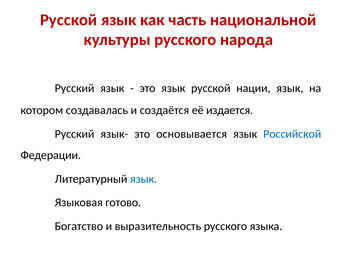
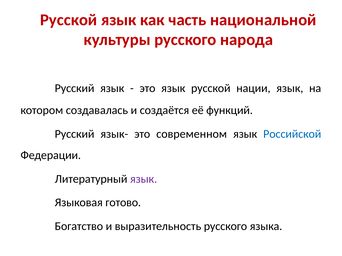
издается: издается -> функций (230, 110)
основывается: основывается -> современном (192, 134)
язык colour: blue -> purple (144, 179)
